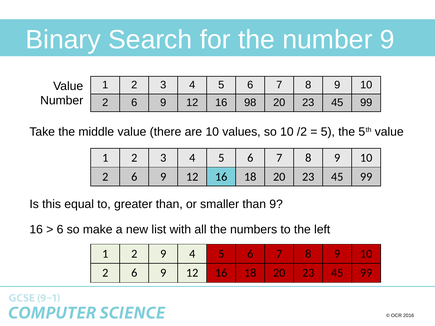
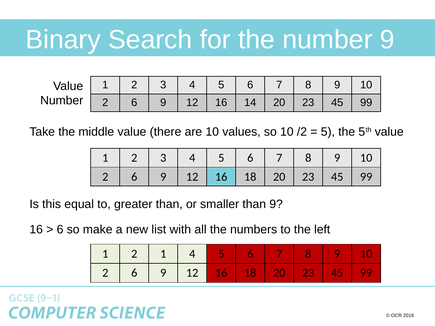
98: 98 -> 14 (250, 103)
2 9: 9 -> 1 (163, 254)
